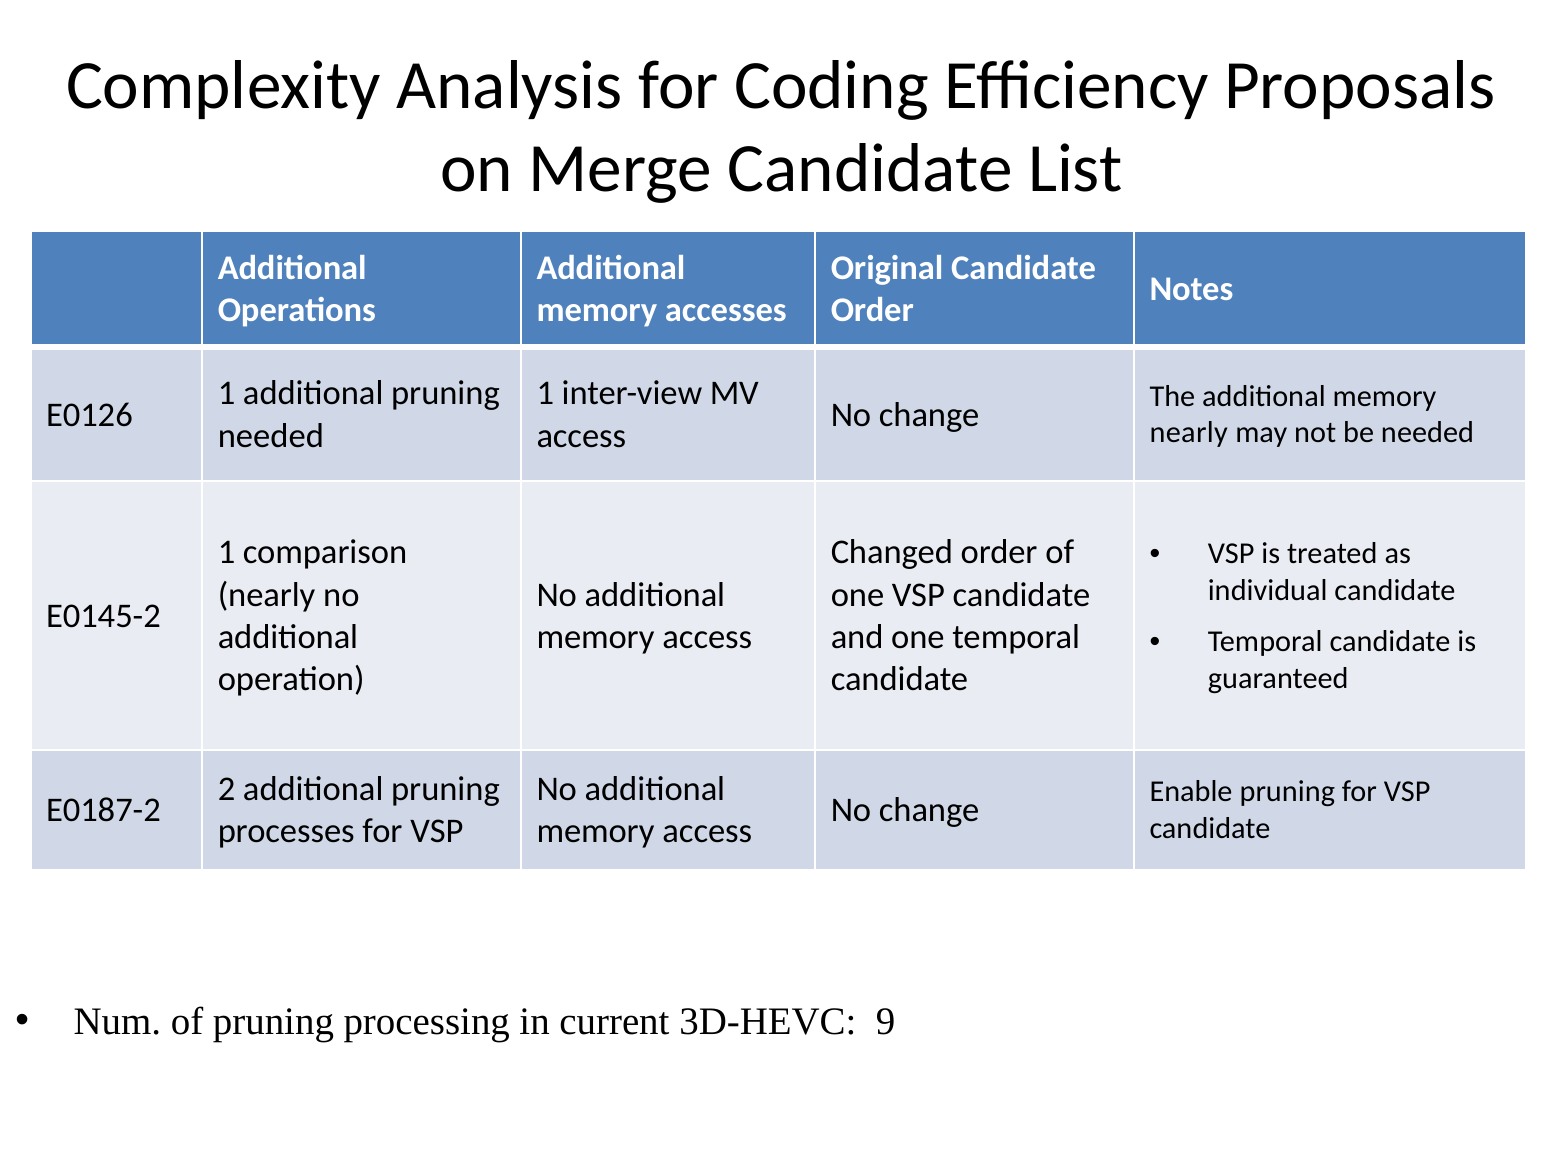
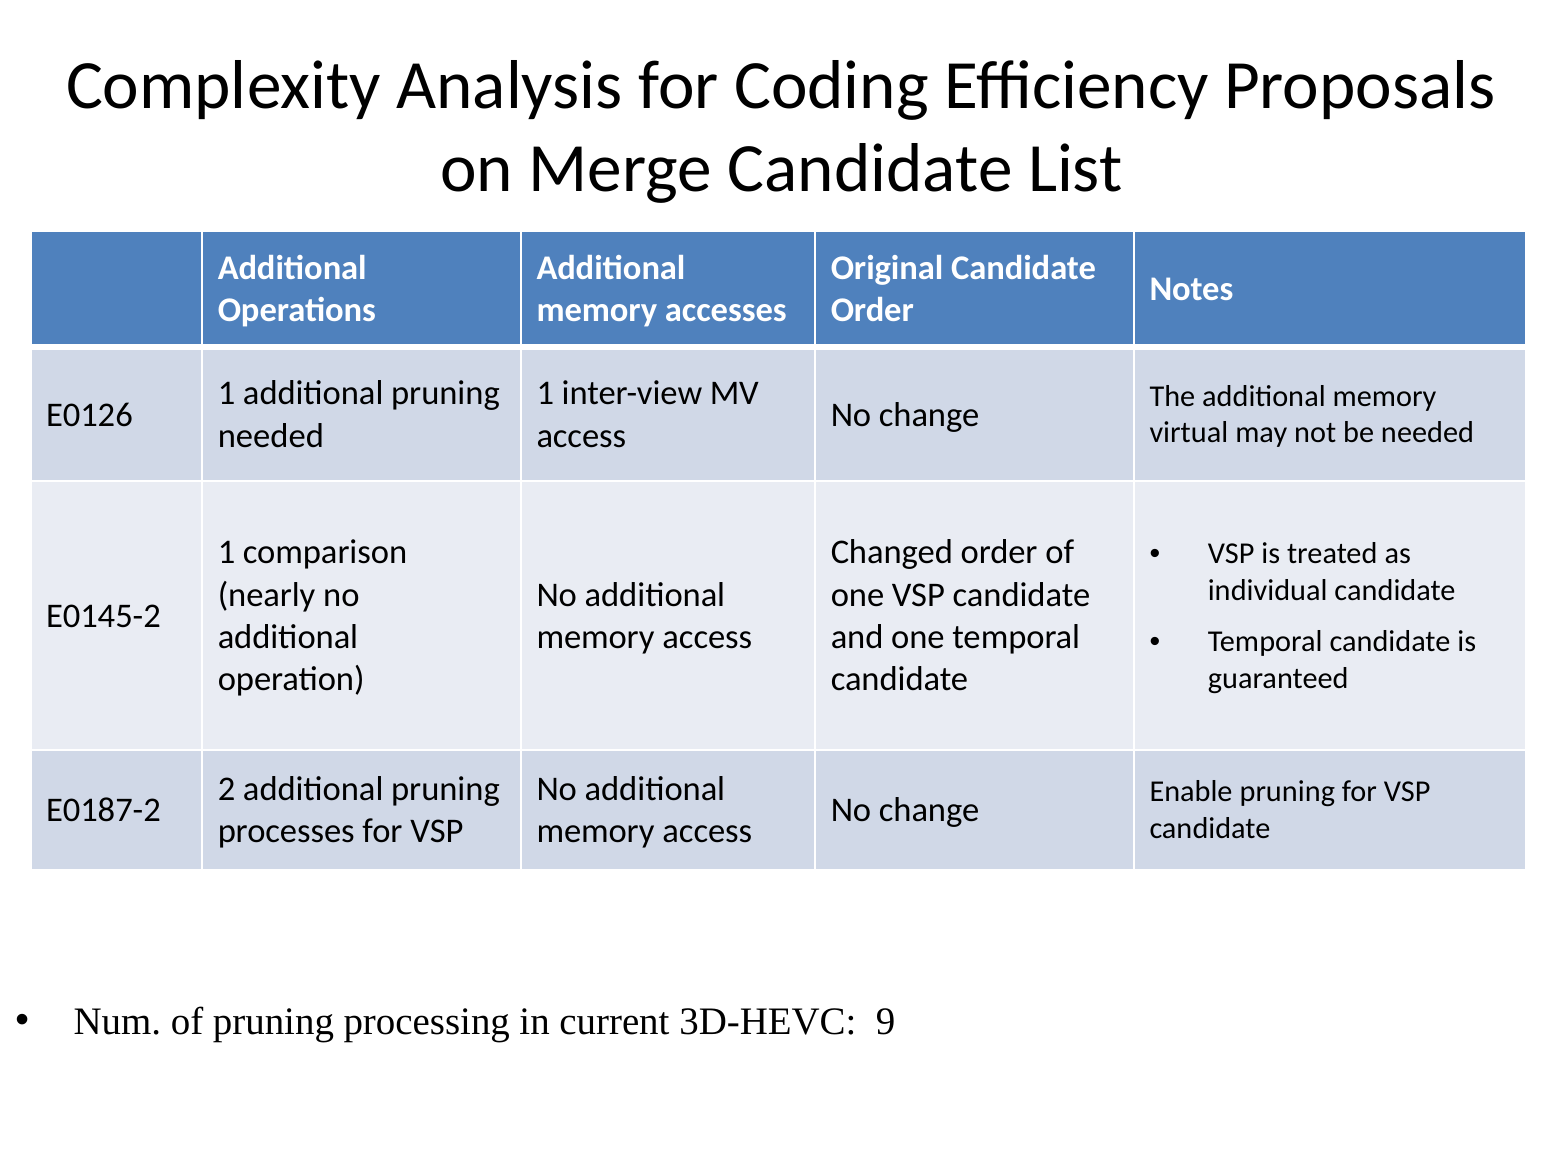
nearly: nearly -> virtual (1189, 433)
